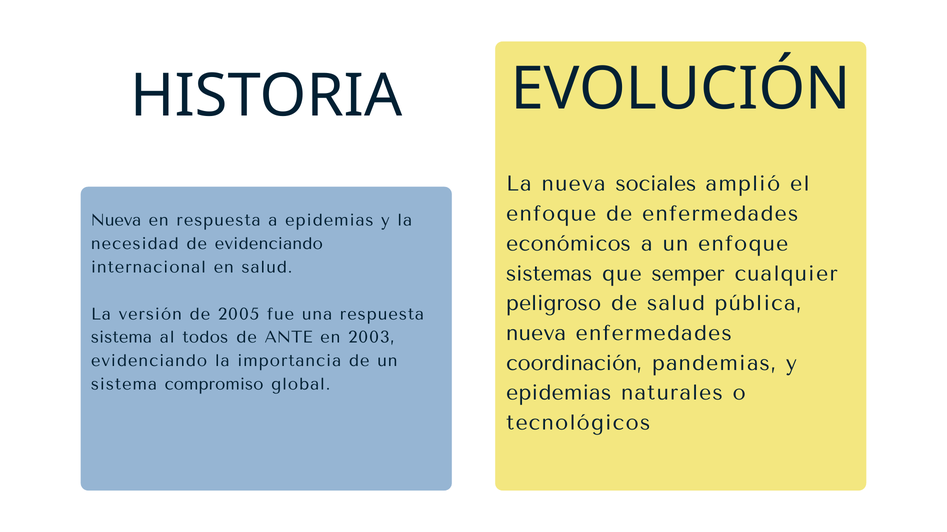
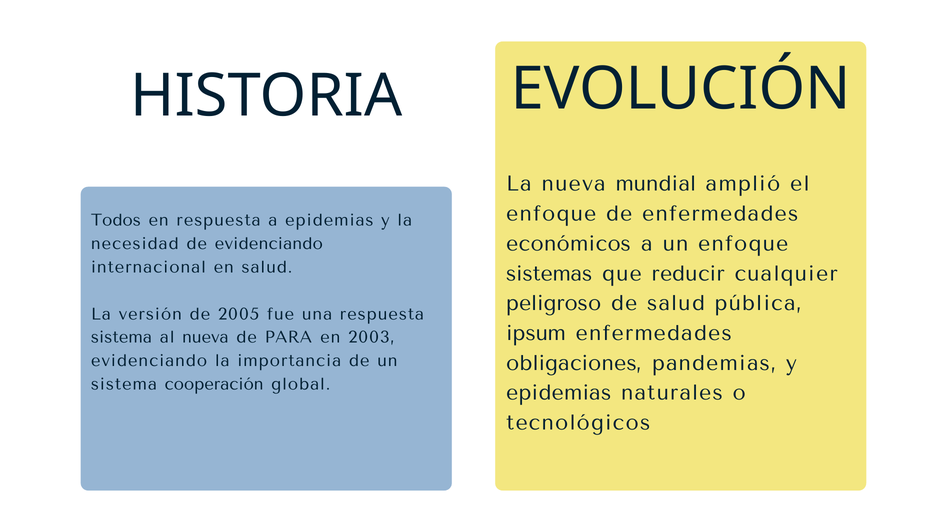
sociales: sociales -> mundial (656, 184)
Nueva: Nueva -> Todos (116, 221)
semper: semper -> reducir (688, 274)
nueva: nueva -> ipsum (536, 334)
al todos: todos -> nueva (205, 338)
ANTE: ANTE -> PARA (288, 338)
coordinación: coordinación -> obligaciones (574, 364)
compromiso: compromiso -> cooperación (214, 385)
